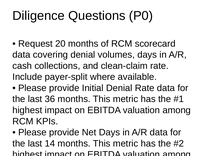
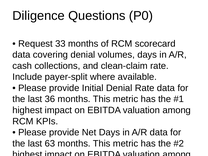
20: 20 -> 33 (60, 44)
14: 14 -> 63 (50, 143)
